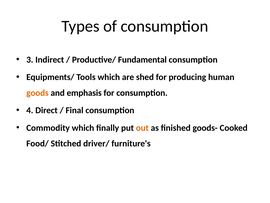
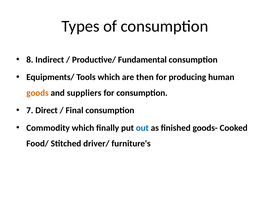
3: 3 -> 8 (30, 59)
shed: shed -> then (145, 77)
emphasis: emphasis -> suppliers (84, 93)
4: 4 -> 7 (30, 110)
out colour: orange -> blue (142, 128)
